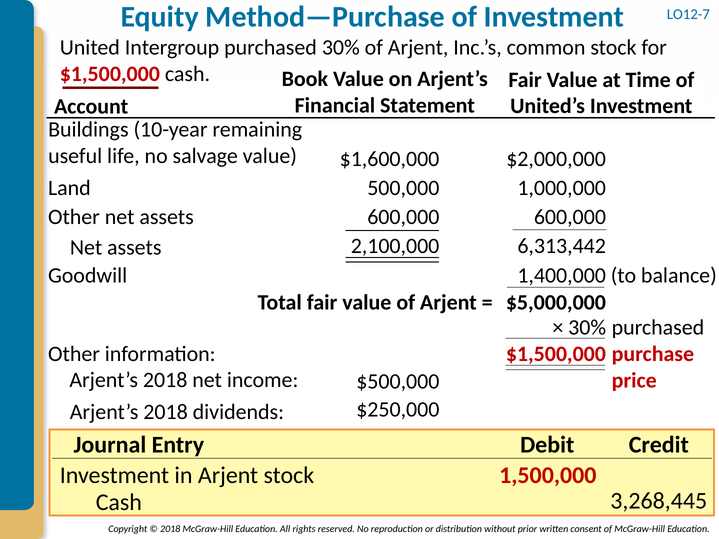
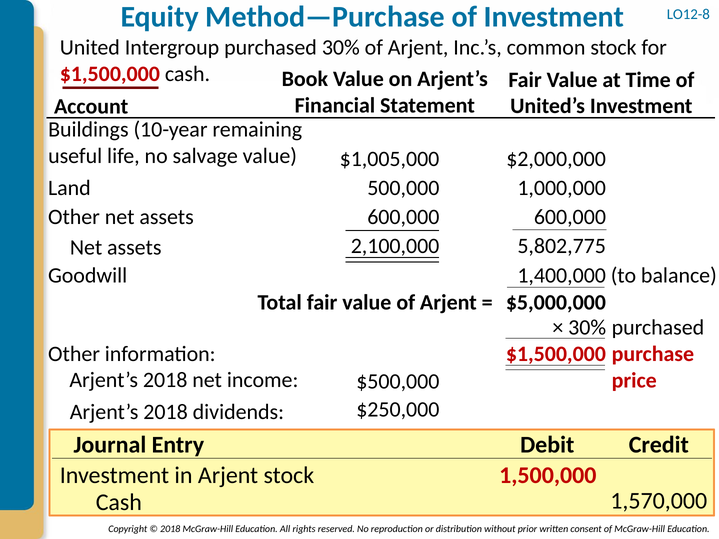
LO12-7: LO12-7 -> LO12-8 (688, 14)
$1,600,000: $1,600,000 -> $1,005,000 (389, 159)
6,313,442: 6,313,442 -> 5,802,775 (562, 246)
3,268,445: 3,268,445 -> 1,570,000 (659, 501)
